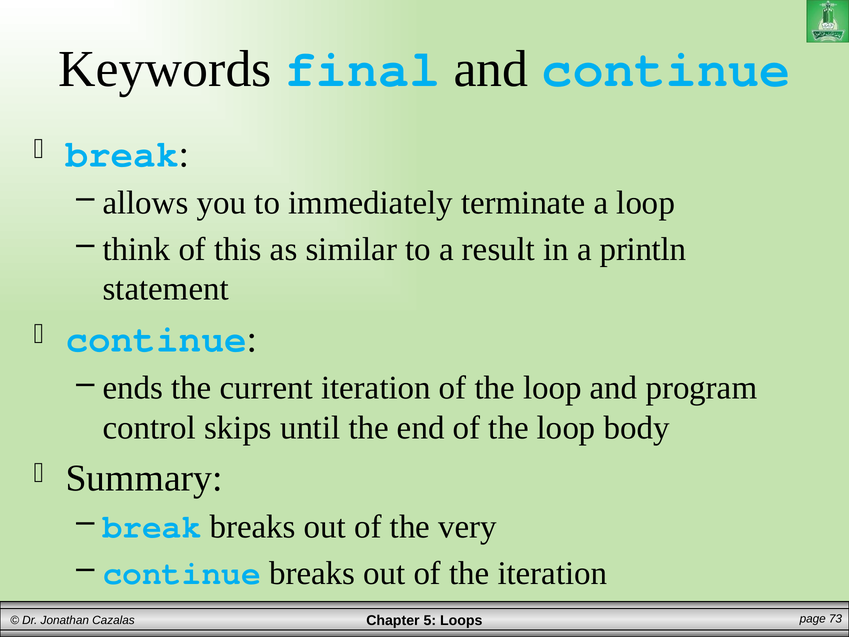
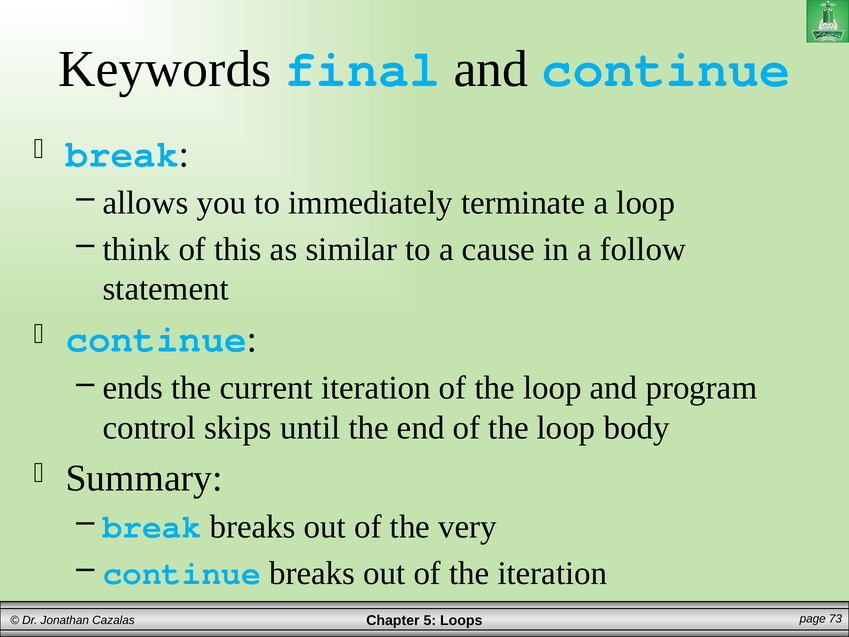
result: result -> cause (499, 249)
println: println -> follow (643, 249)
